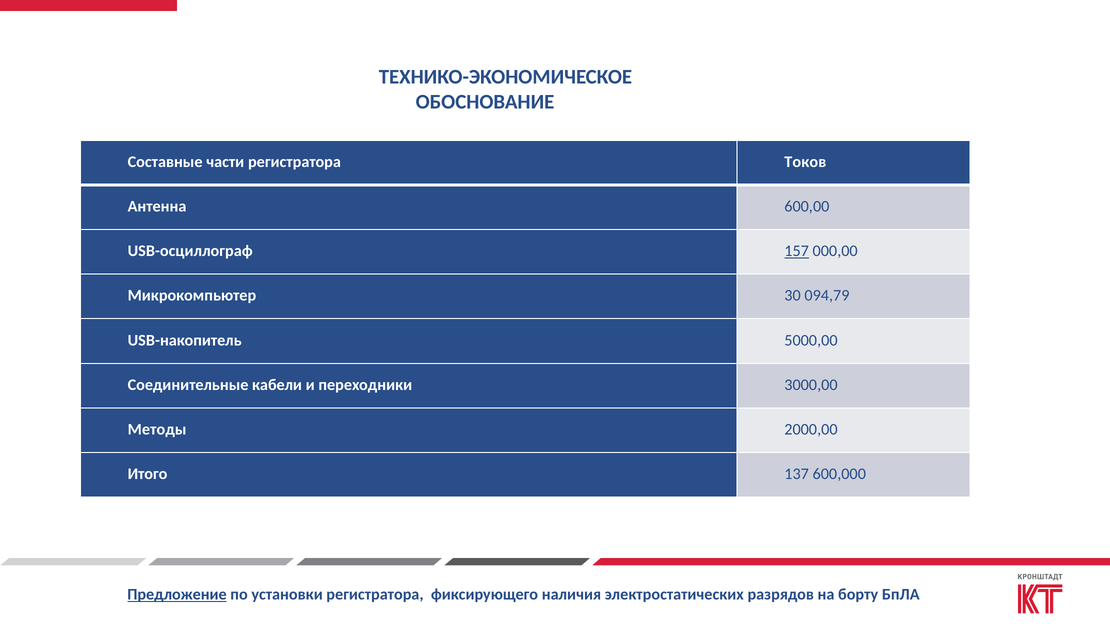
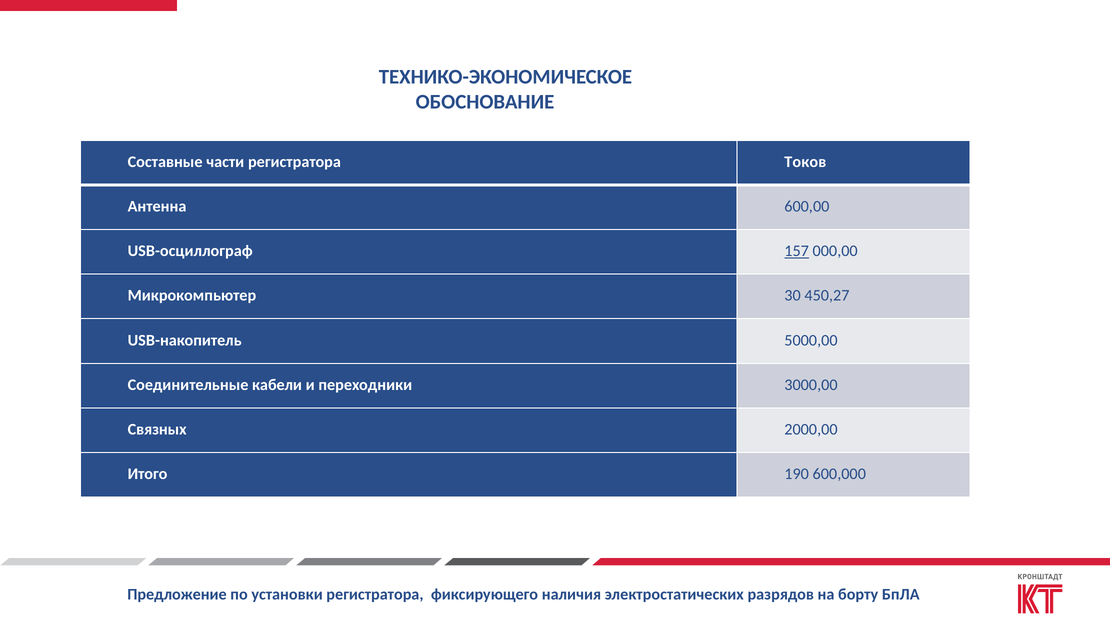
094,79: 094,79 -> 450,27 (827, 296)
Методы: Методы -> Связных (157, 430)
137: 137 -> 190 (797, 474)
Предложение underline: present -> none (177, 595)
